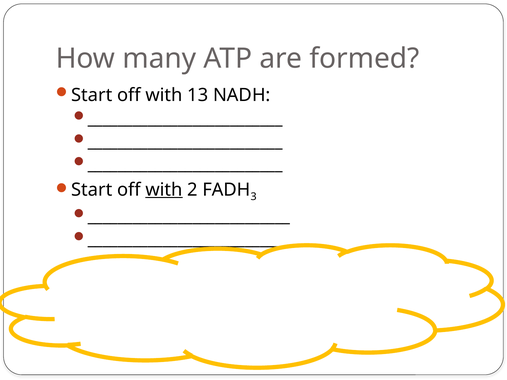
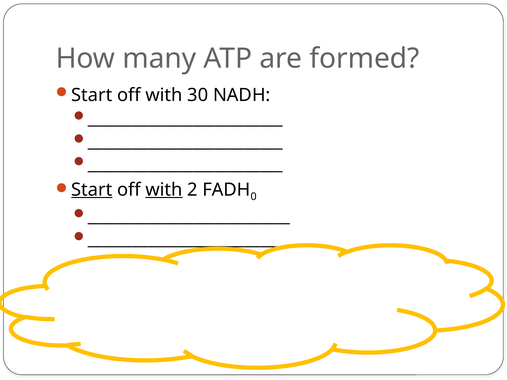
13: 13 -> 30 (198, 95)
Start underline: none -> present (92, 190)
3: 3 -> 0 (254, 197)
